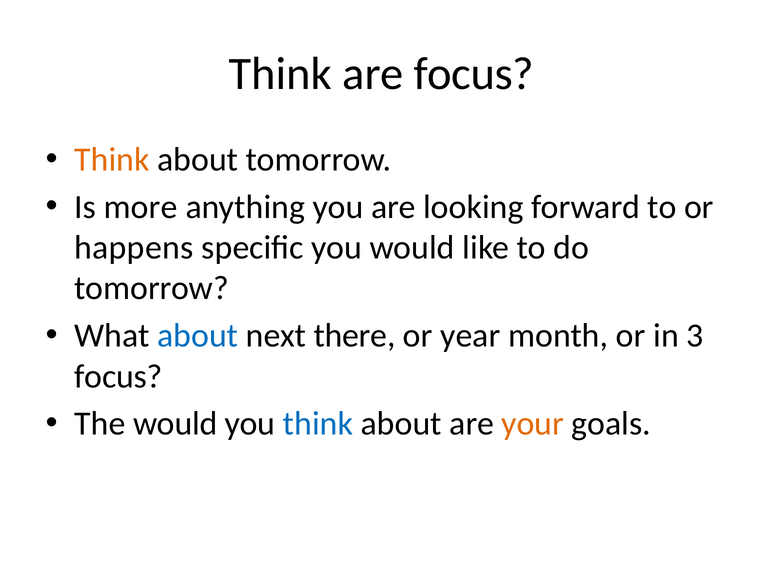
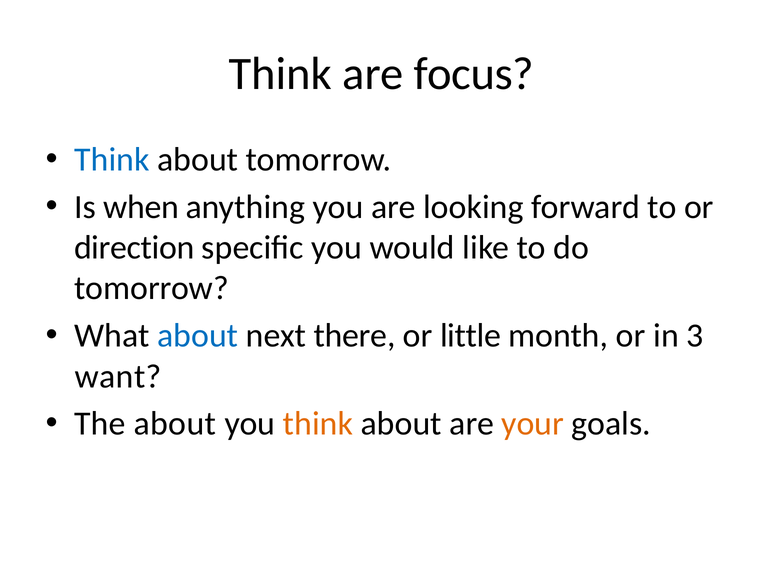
Think colour: orange -> blue (112, 160)
more: more -> when (141, 207)
happens: happens -> direction (134, 248)
year: year -> little (471, 336)
focus: focus -> want (118, 377)
The would: would -> about (175, 424)
think colour: blue -> orange (318, 424)
